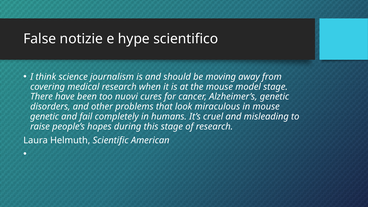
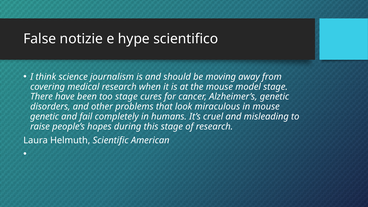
too nuovi: nuovi -> stage (126, 97)
